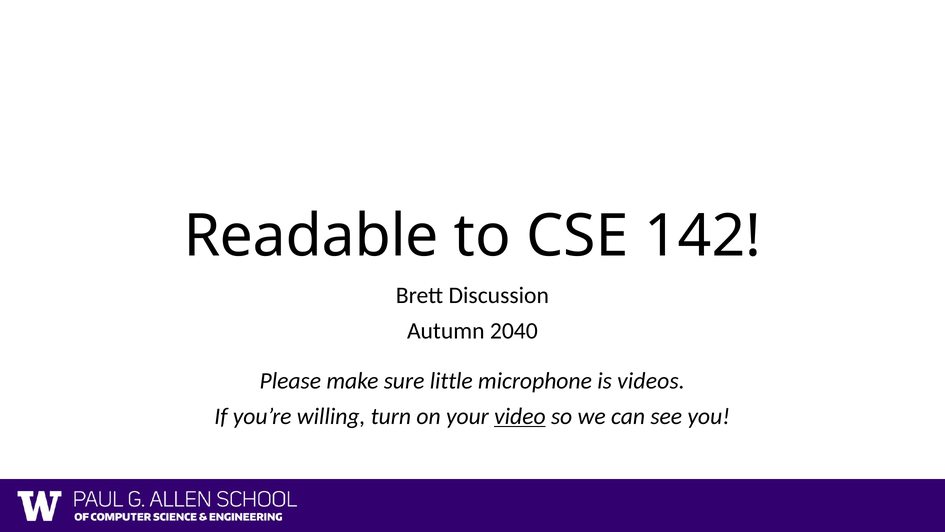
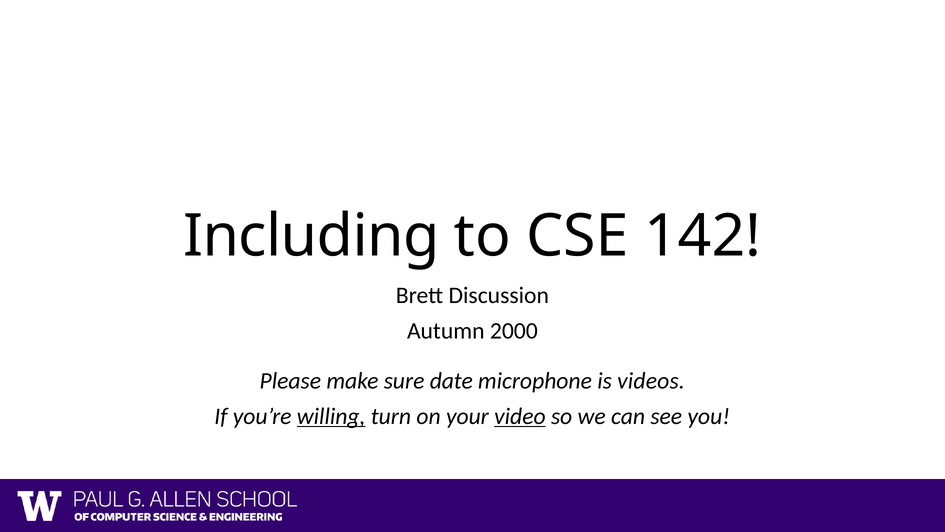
Readable: Readable -> Including (311, 236)
2040: 2040 -> 2000 (514, 331)
little: little -> date (451, 381)
willing underline: none -> present (331, 416)
